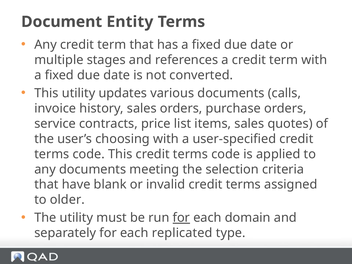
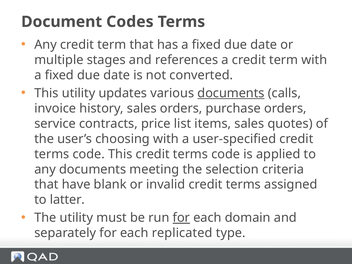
Entity: Entity -> Codes (130, 22)
documents underline: none -> present (231, 93)
older: older -> latter (67, 200)
